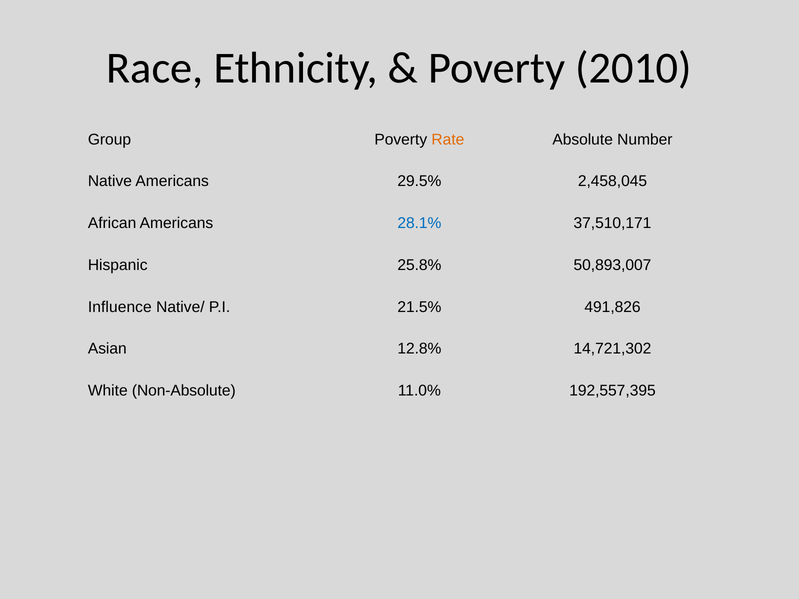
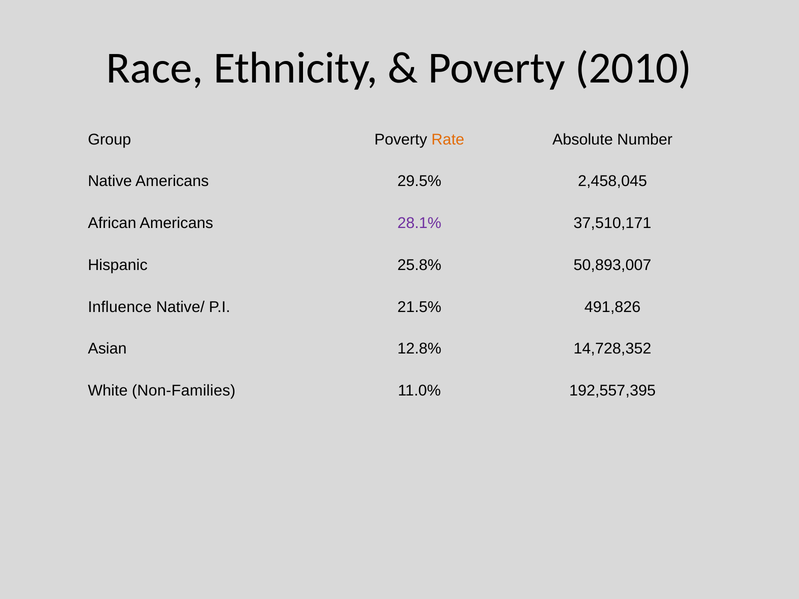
28.1% colour: blue -> purple (419, 223)
14,721,302: 14,721,302 -> 14,728,352 (612, 349)
Non-Absolute: Non-Absolute -> Non-Families (184, 391)
